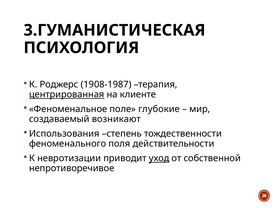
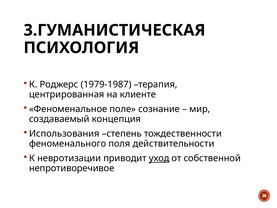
1908-1987: 1908-1987 -> 1979-1987 (106, 84)
центрированная underline: present -> none (67, 94)
глубокие: глубокие -> сознание (159, 109)
возникают: возникают -> концепция (116, 119)
